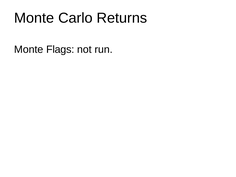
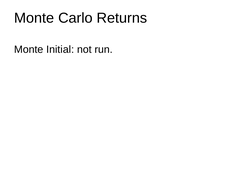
Flags: Flags -> Initial (60, 49)
